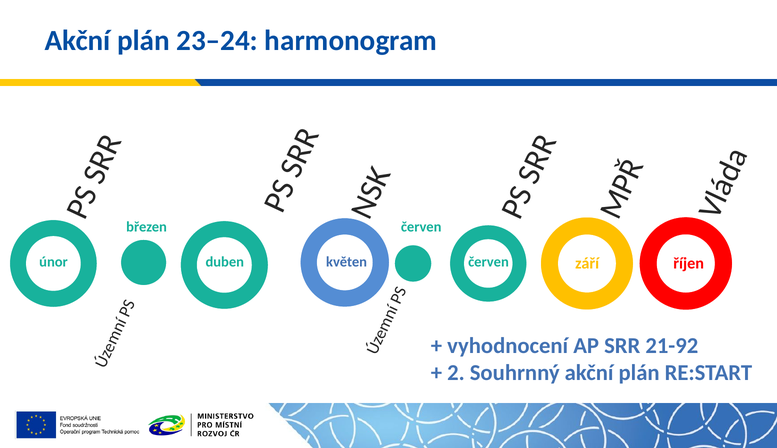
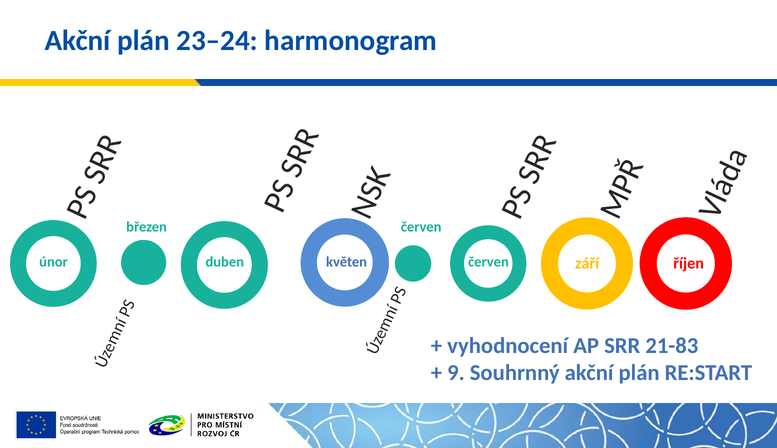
21-92: 21-92 -> 21-83 (672, 345)
2: 2 -> 9 (456, 373)
